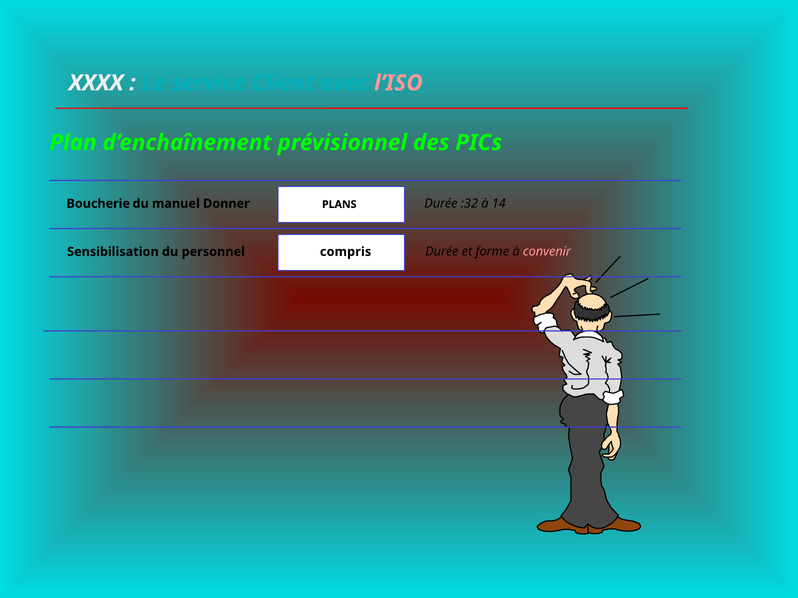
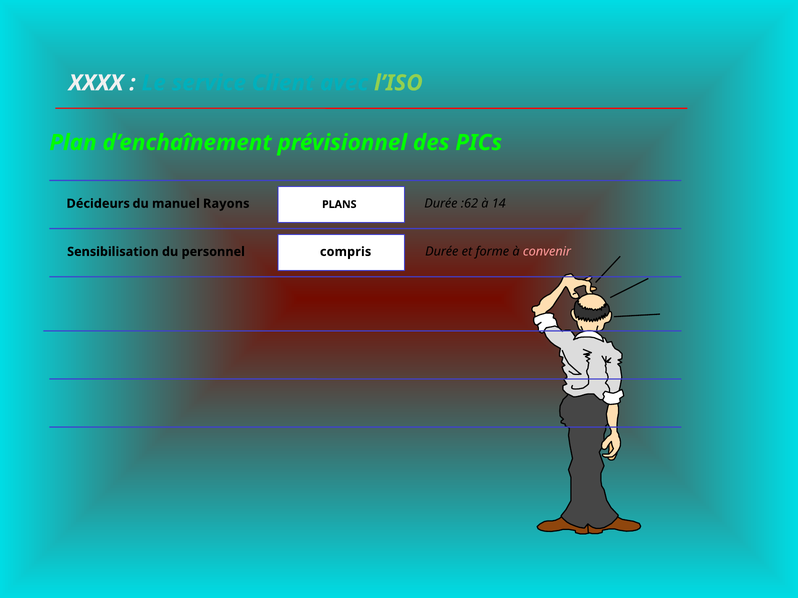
l’ISO colour: pink -> light green (398, 83)
Boucherie: Boucherie -> Décideurs (98, 204)
Donner: Donner -> Rayons (226, 204)
:32: :32 -> :62 (469, 204)
